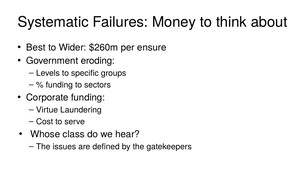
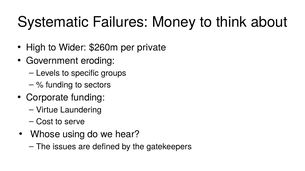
Best: Best -> High (36, 48)
ensure: ensure -> private (152, 48)
class: class -> using (74, 135)
